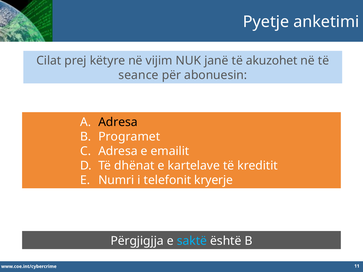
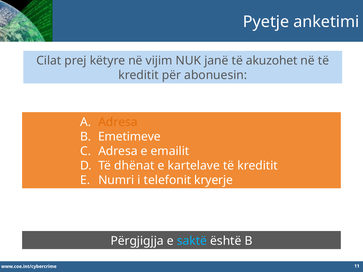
seance: seance -> kreditit (139, 75)
Adresa colour: black -> orange (118, 122)
Programet: Programet -> Emetimeve (129, 137)
